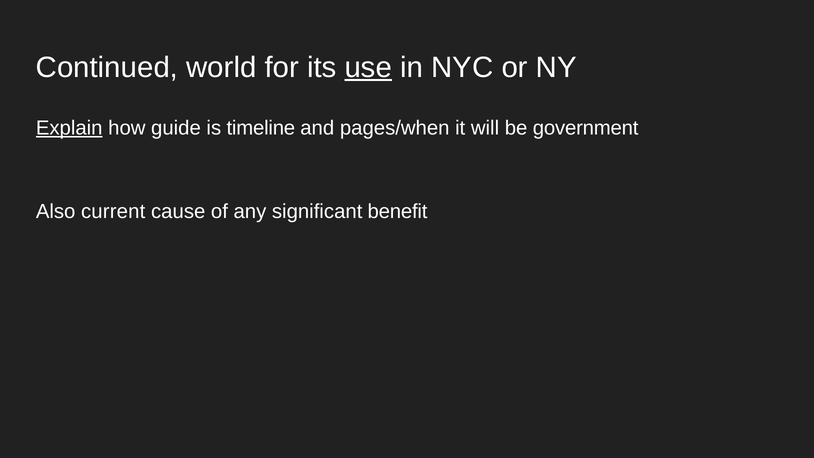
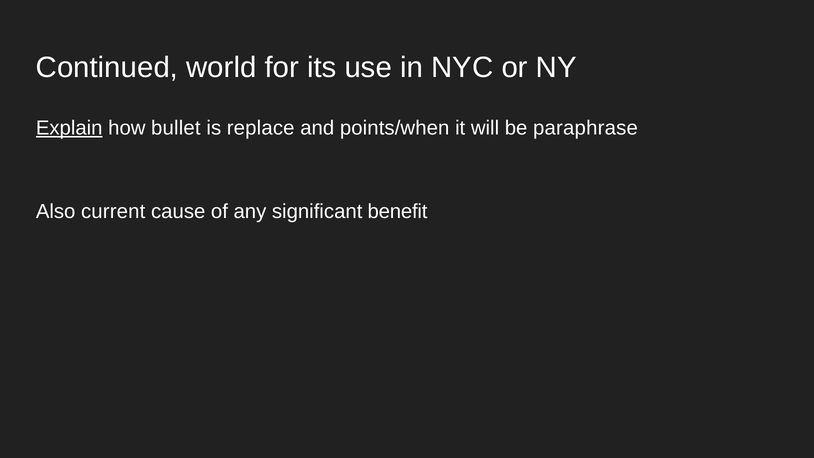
use underline: present -> none (368, 67)
guide: guide -> bullet (176, 128)
timeline: timeline -> replace (261, 128)
pages/when: pages/when -> points/when (395, 128)
government: government -> paraphrase (585, 128)
